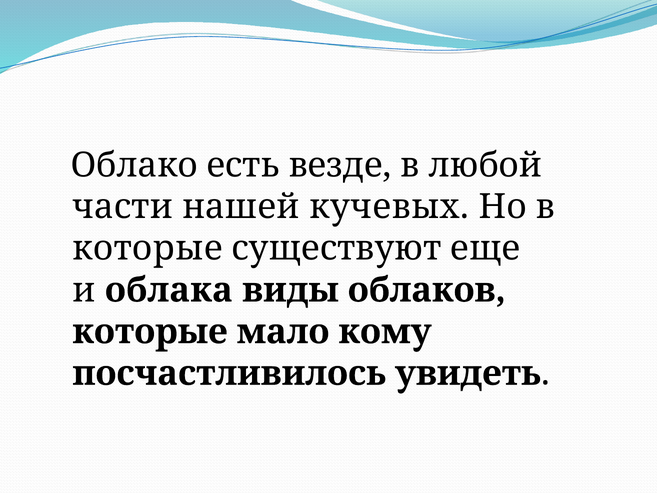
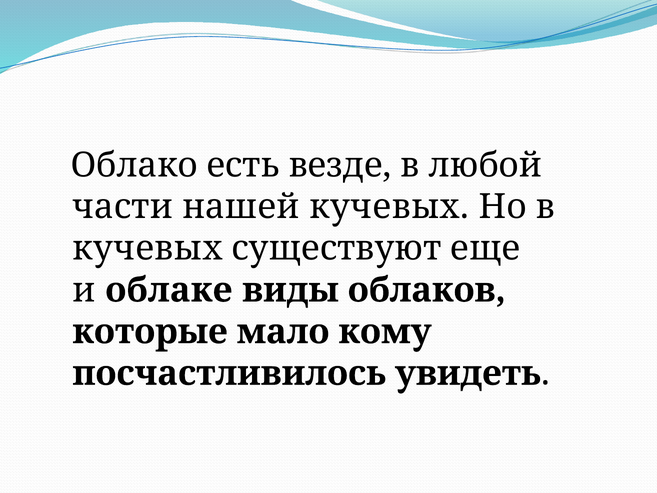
которые: которые -> кучевых (148, 248)
облака: облака -> облаке (169, 290)
